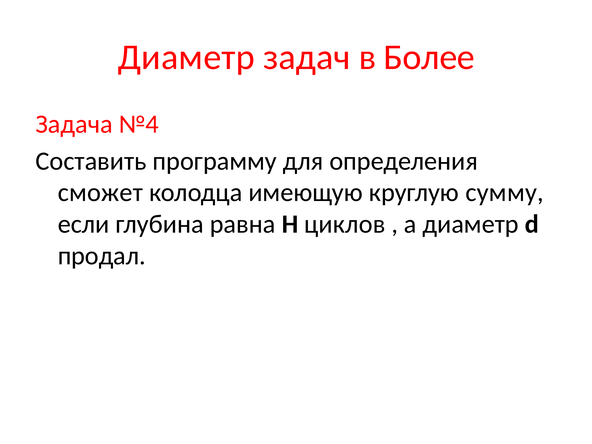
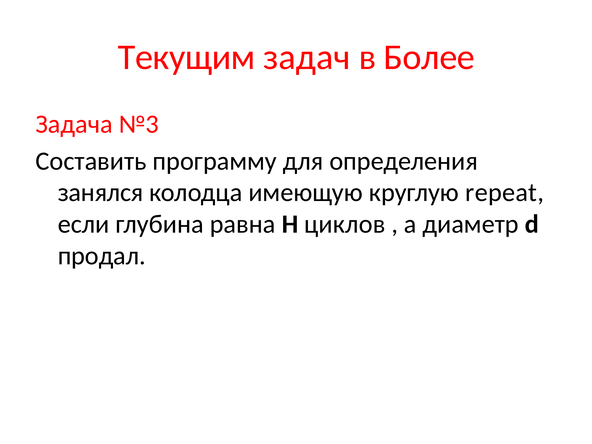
Диаметр: Диаметр -> Текущим (187, 57)
№4: №4 -> №3 (139, 124)
сможет: сможет -> занялся (101, 193)
сумму: сумму -> repeat (505, 193)
